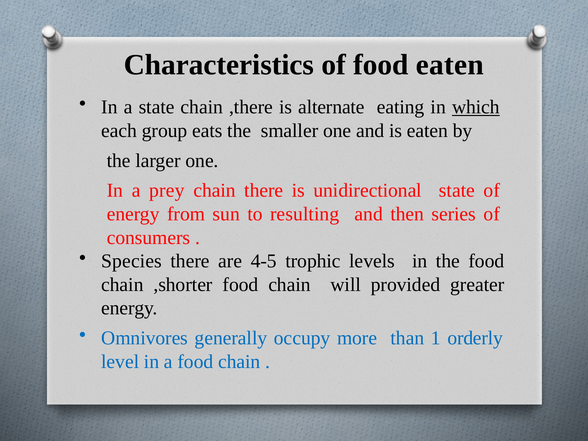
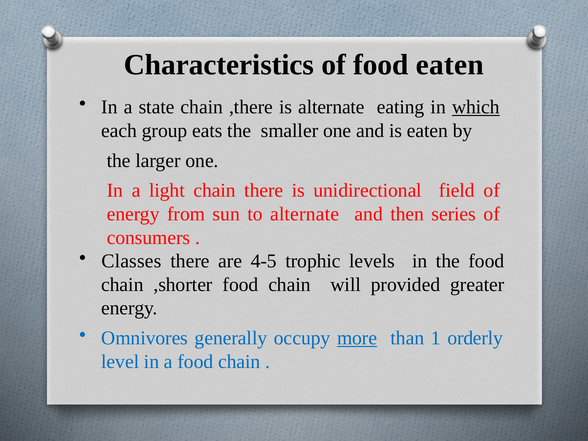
prey: prey -> light (167, 191)
unidirectional state: state -> field (457, 191)
to resulting: resulting -> alternate (305, 214)
Species: Species -> Classes (132, 261)
more underline: none -> present (357, 338)
